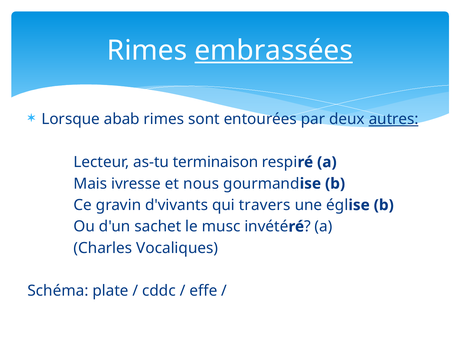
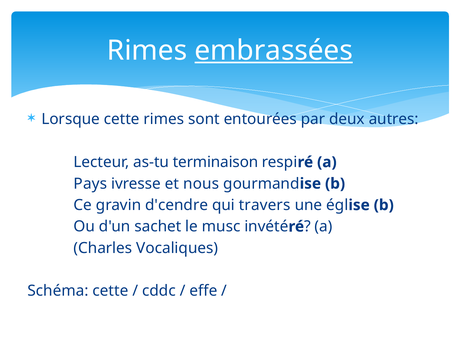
Lorsque abab: abab -> cette (122, 119)
autres underline: present -> none (394, 119)
Mais: Mais -> Pays (90, 184)
d'vivants: d'vivants -> d'cendre (177, 205)
Schéma plate: plate -> cette (110, 291)
